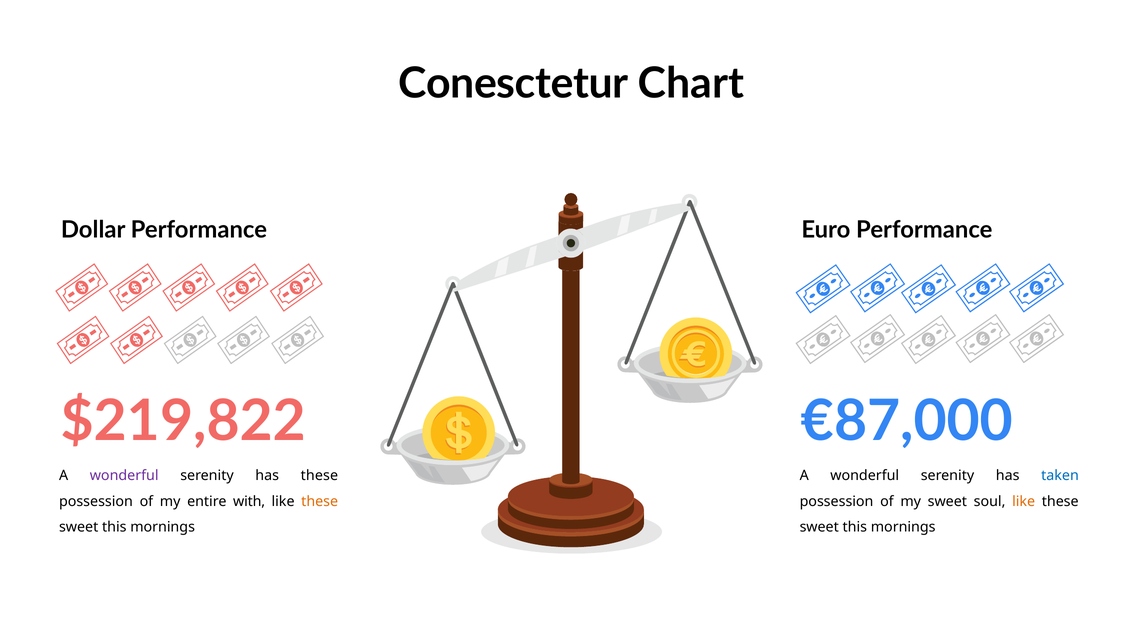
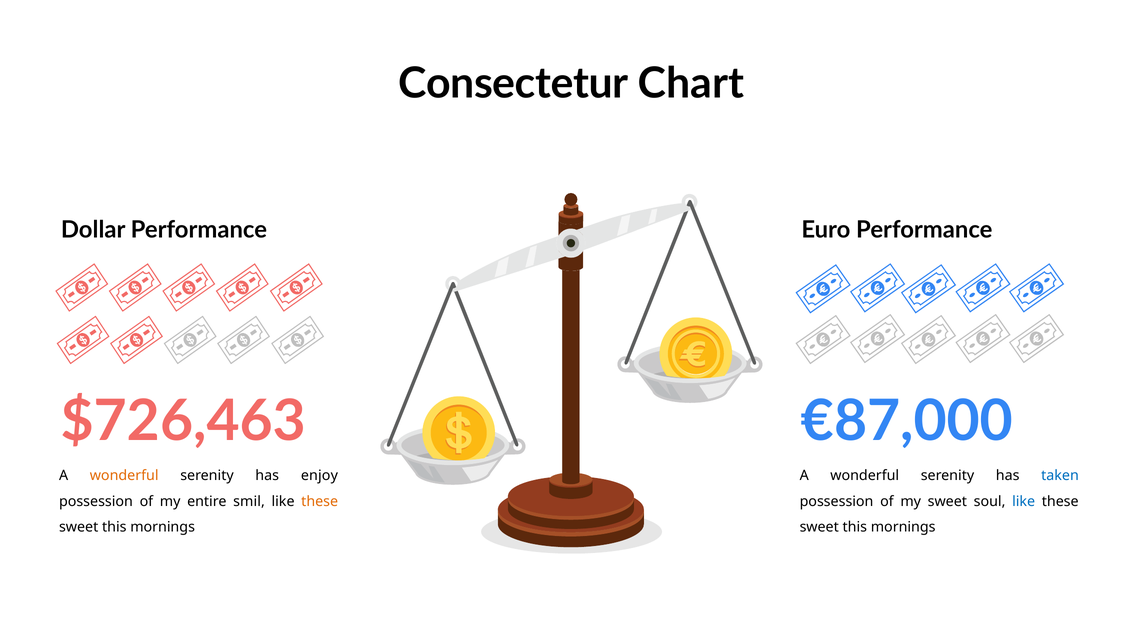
Conesctetur: Conesctetur -> Consectetur (513, 83)
$219,822: $219,822 -> $726,463 (183, 421)
wonderful colour: purple -> orange (124, 476)
has these: these -> enjoy (319, 476)
with: with -> smil (249, 501)
like colour: orange -> blue (1024, 501)
